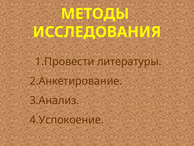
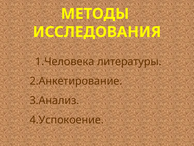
1.Провести: 1.Провести -> 1.Человека (65, 61)
